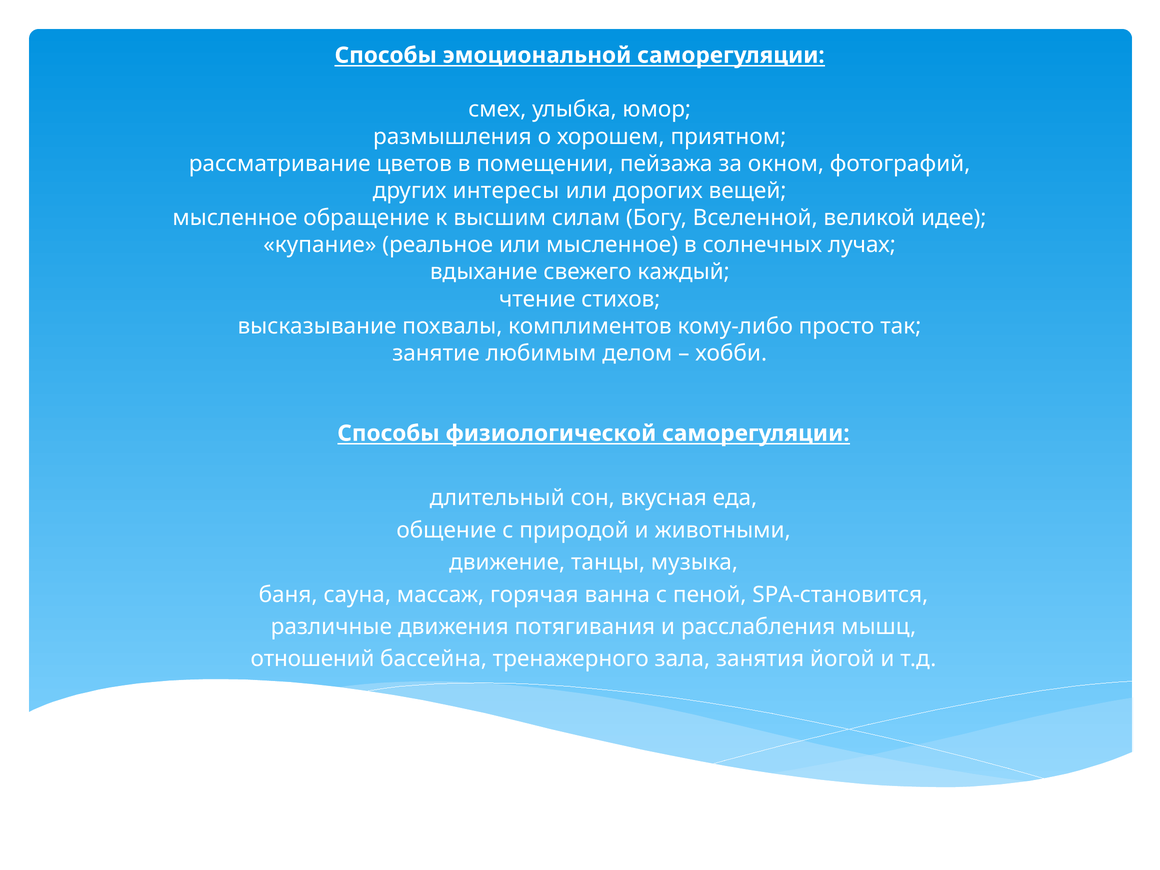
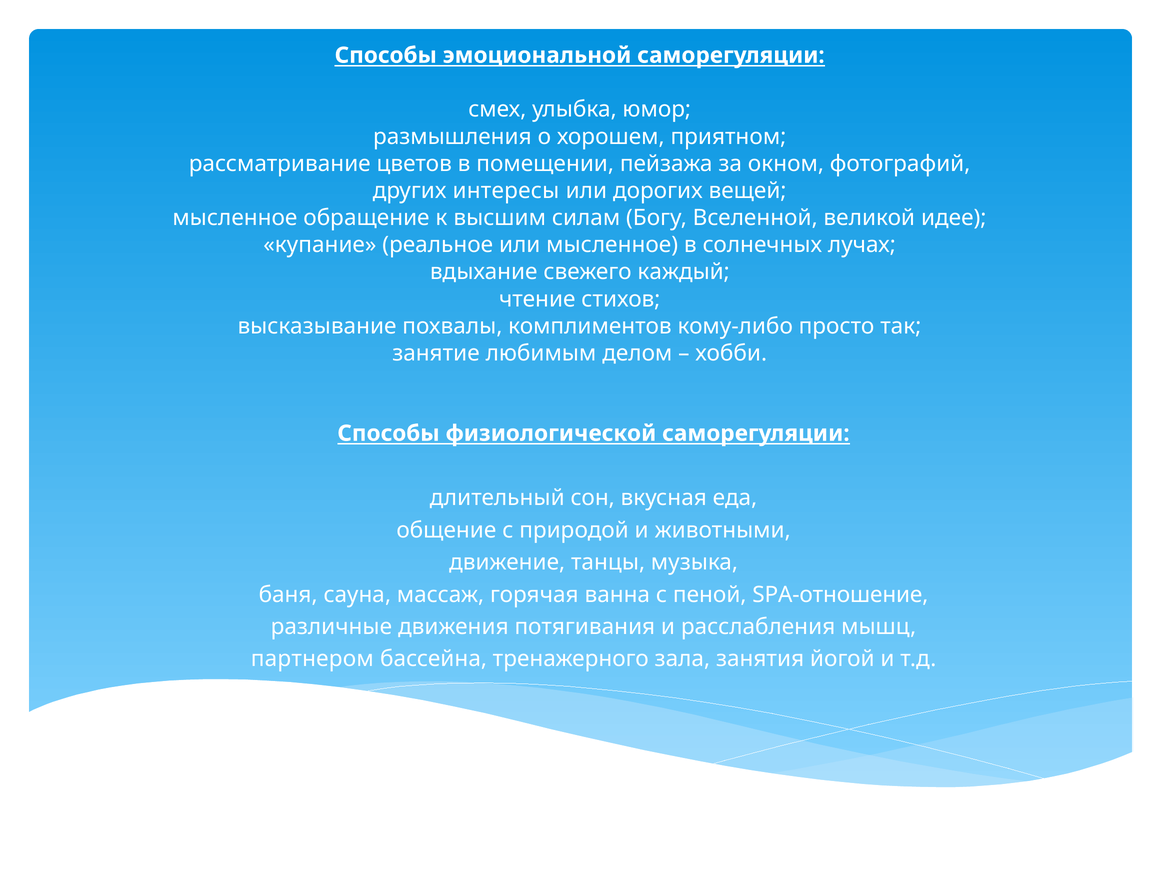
SPA-становится: SPA-становится -> SPA-отношение (840, 595)
отношений: отношений -> партнером (312, 659)
